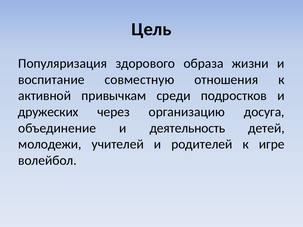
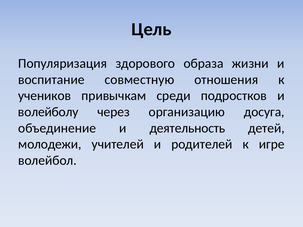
активной: активной -> учеников (45, 96)
дружеских: дружеских -> волейболу (48, 112)
